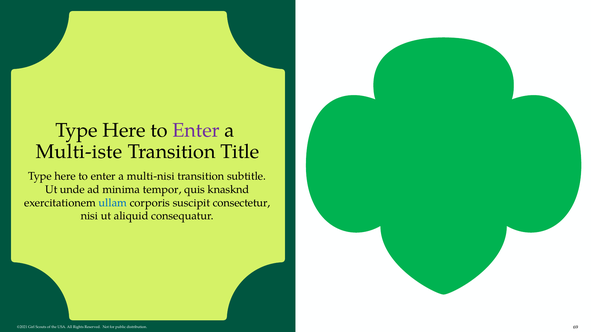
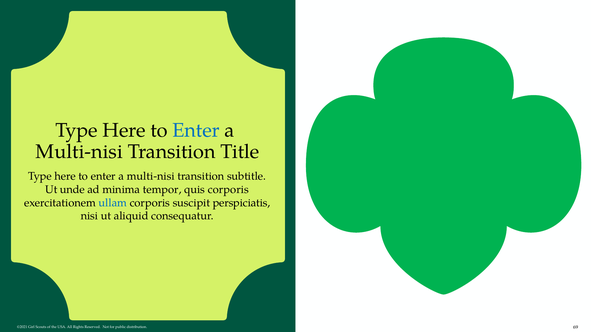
Enter colour: purple -> blue (196, 131)
Multi-iste: Multi-iste -> Multi-nisi (79, 152)
quis knasknd: knasknd -> corporis (228, 190)
consectetur: consectetur -> perspiciatis (241, 203)
